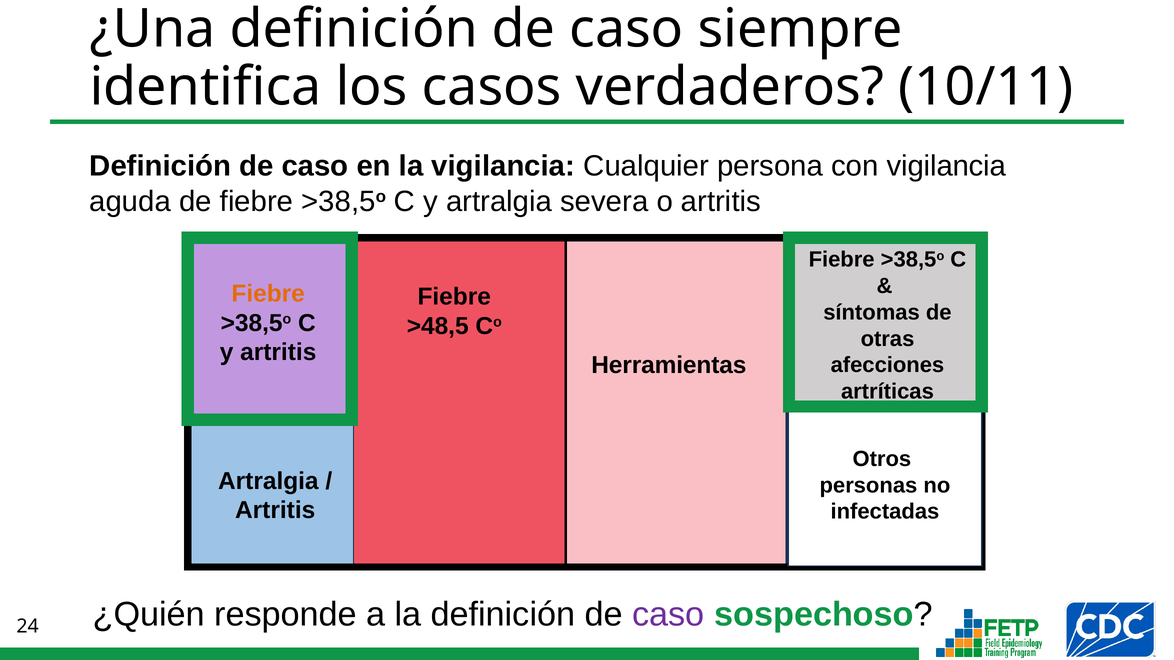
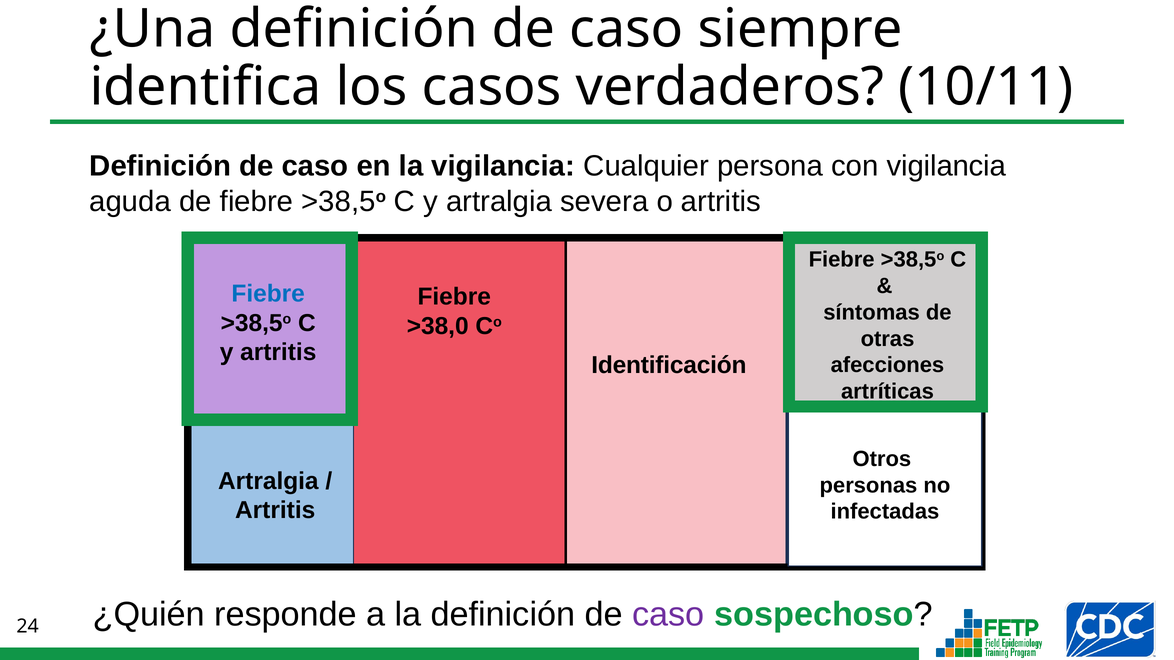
Fiebre colour: orange -> blue (268, 294)
>48,5: >48,5 -> >38,0 (438, 326)
Herramientas: Herramientas -> Identificación (669, 365)
